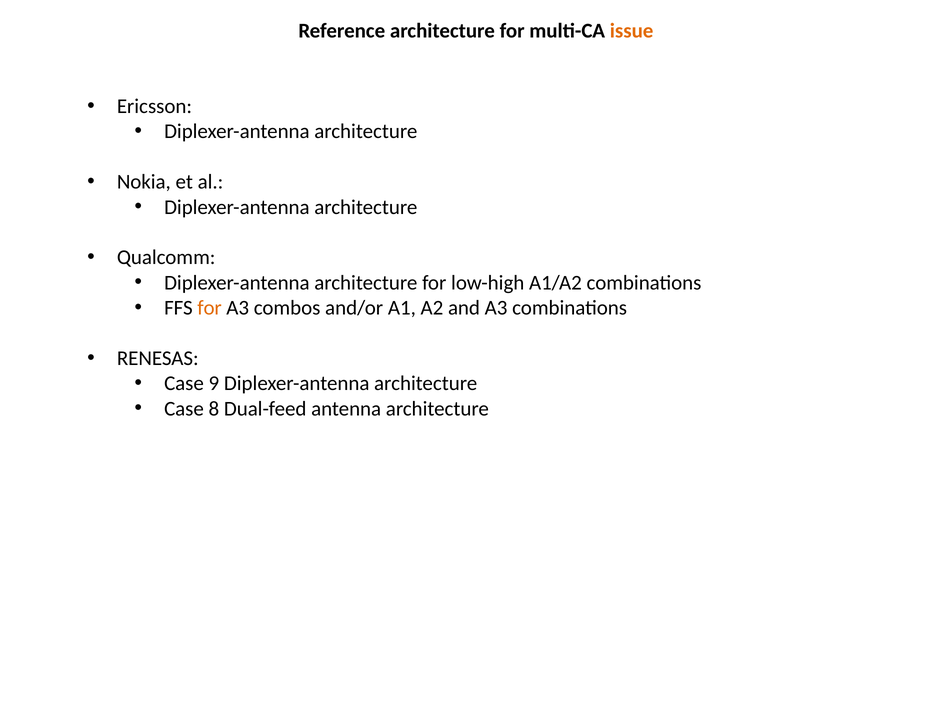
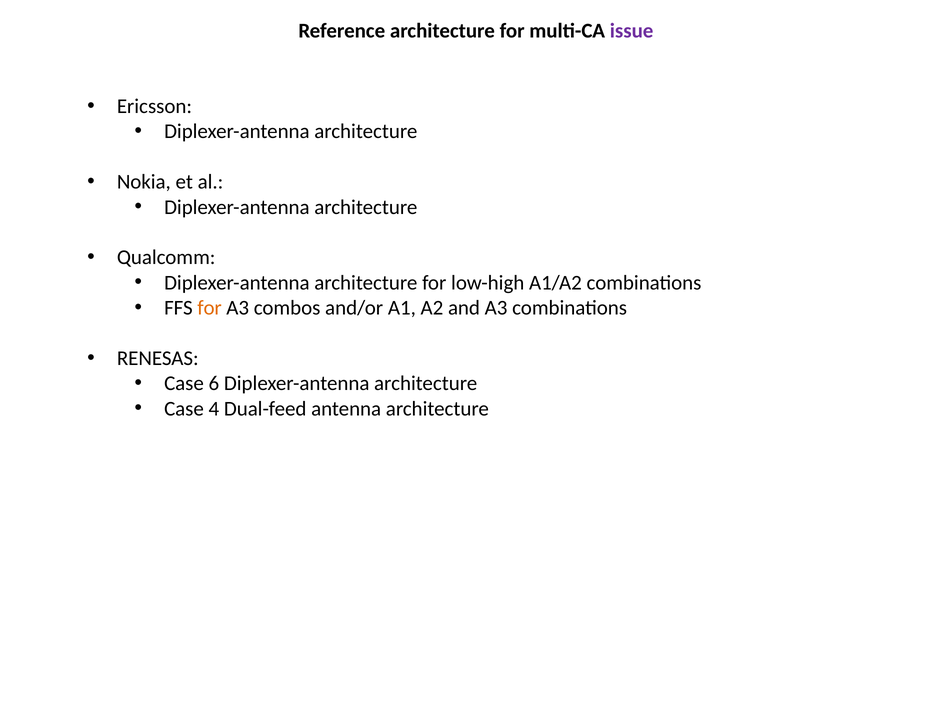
issue colour: orange -> purple (632, 31)
9: 9 -> 6 (214, 383)
8: 8 -> 4 (214, 409)
